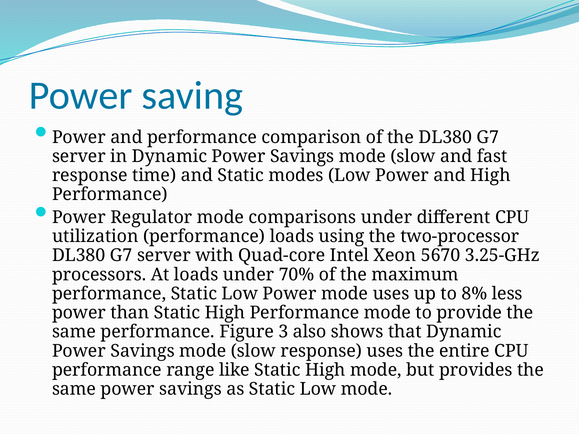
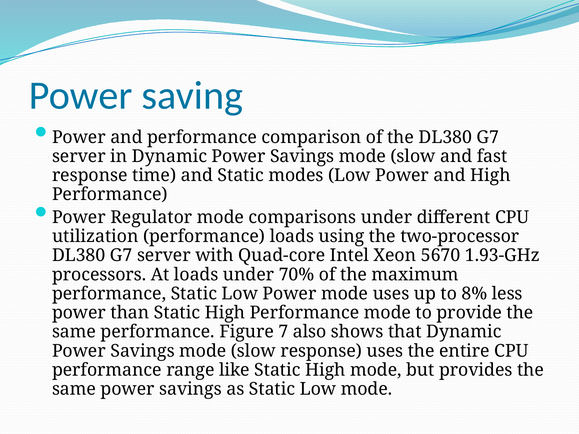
3.25-GHz: 3.25-GHz -> 1.93-GHz (502, 256)
3: 3 -> 7 (283, 332)
